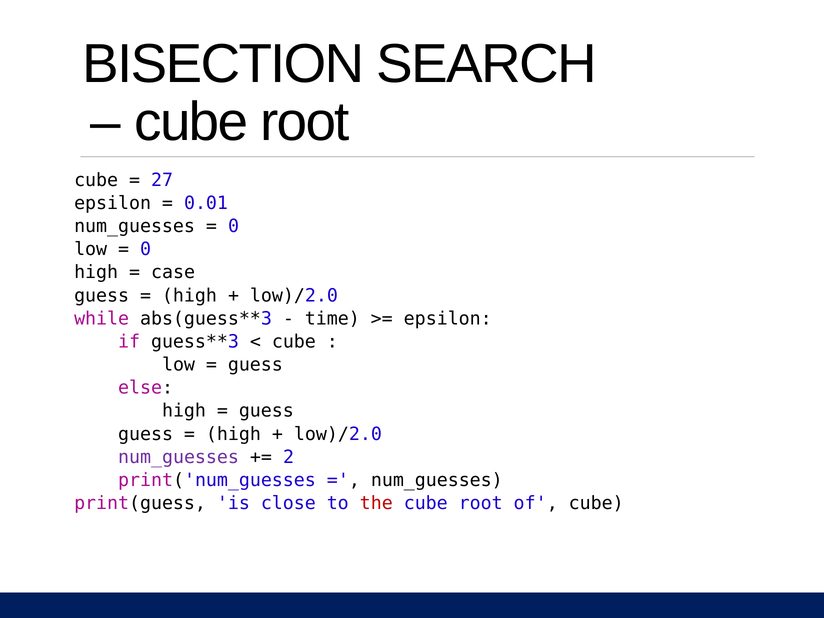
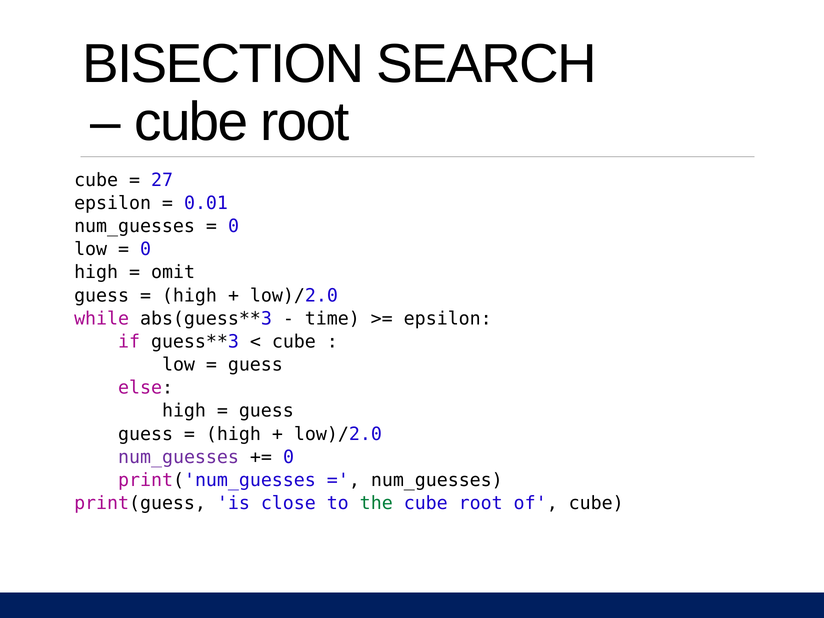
case: case -> omit (173, 272)
2: 2 -> 0 (289, 457)
the colour: red -> green (376, 503)
